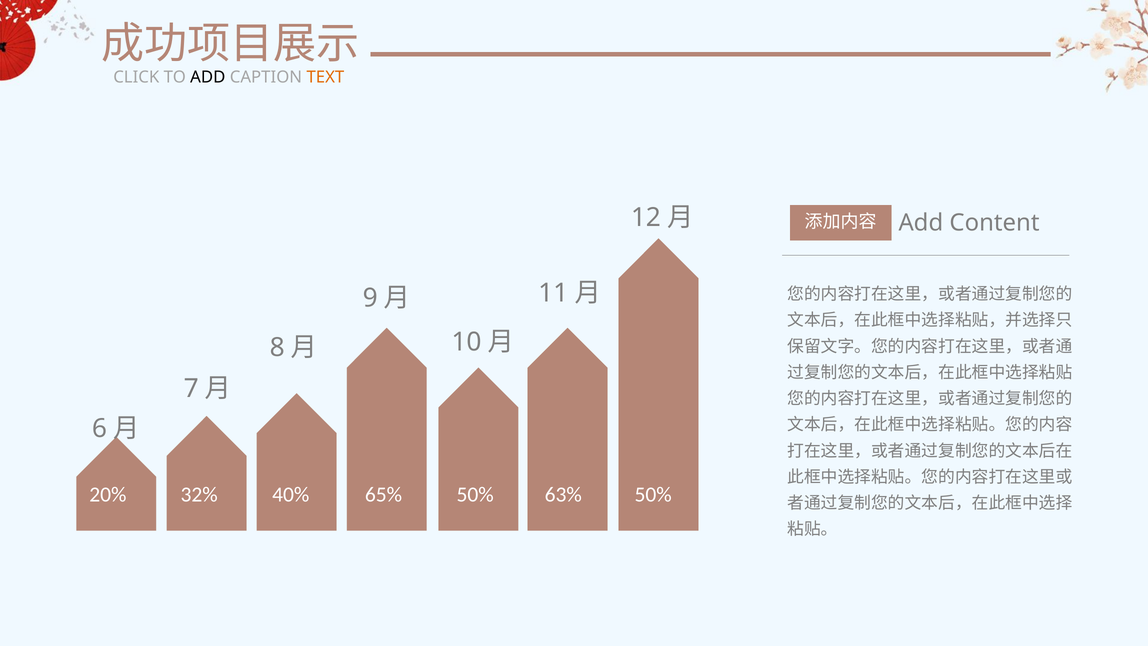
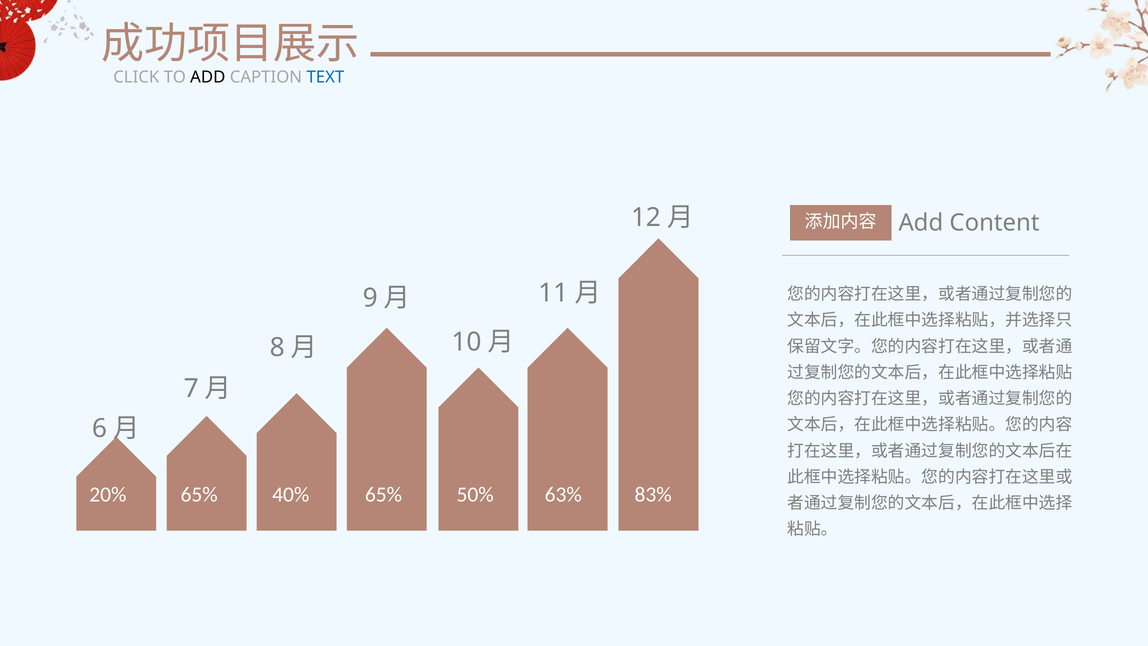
TEXT colour: orange -> blue (325, 77)
20% 32%: 32% -> 65% (199, 495)
63% 50%: 50% -> 83% (653, 495)
